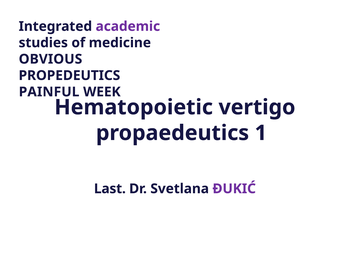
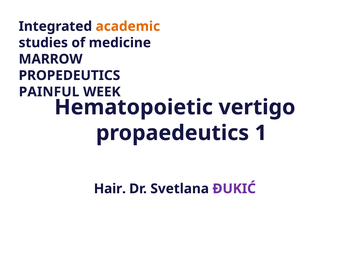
academic colour: purple -> orange (128, 26)
OBVIOUS: OBVIOUS -> MARROW (51, 59)
Last: Last -> Hair (110, 189)
